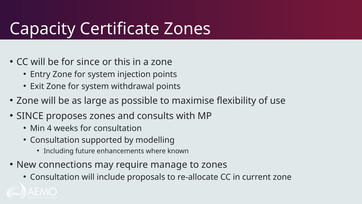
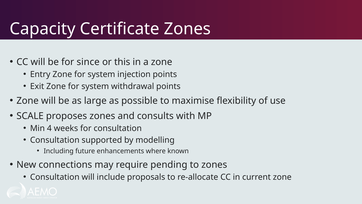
SINCE: SINCE -> SCALE (30, 116)
manage: manage -> pending (169, 164)
